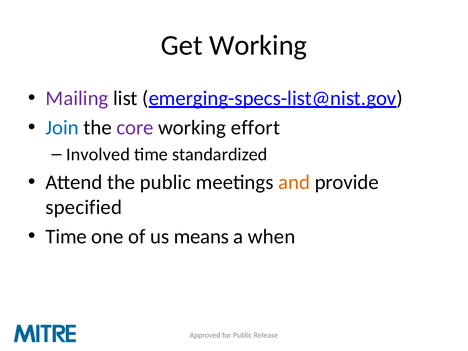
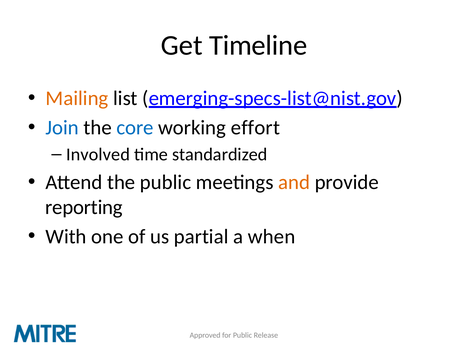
Get Working: Working -> Timeline (258, 45)
Mailing colour: purple -> orange (77, 98)
core colour: purple -> blue (135, 128)
specified: specified -> reporting (84, 207)
Time: Time -> With (66, 237)
means: means -> partial (201, 237)
